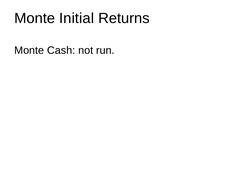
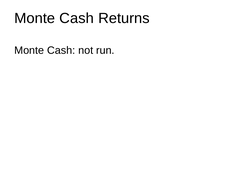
Initial: Initial -> Cash (77, 18)
